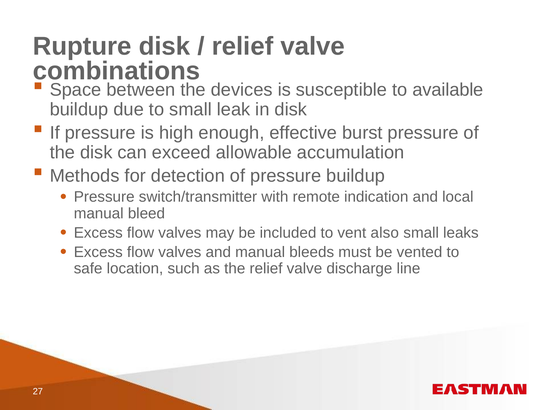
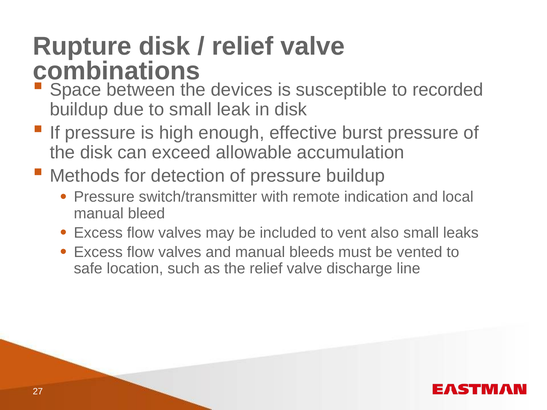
available: available -> recorded (448, 90)
